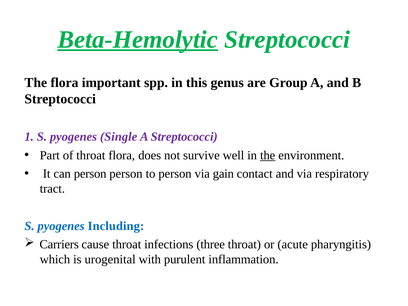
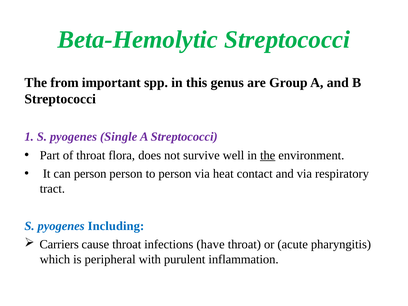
Beta-Hemolytic underline: present -> none (138, 39)
The flora: flora -> from (65, 83)
gain: gain -> heat (223, 174)
three: three -> have (211, 245)
urogenital: urogenital -> peripheral (110, 259)
